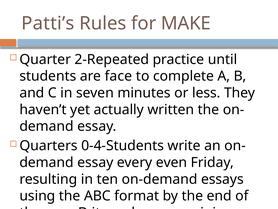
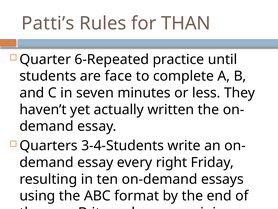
MAKE: MAKE -> THAN (186, 23)
2-Repeated: 2-Repeated -> 6-Repeated (112, 59)
0-4-Students: 0-4-Students -> 3-4-Students (123, 145)
even: even -> right (171, 162)
